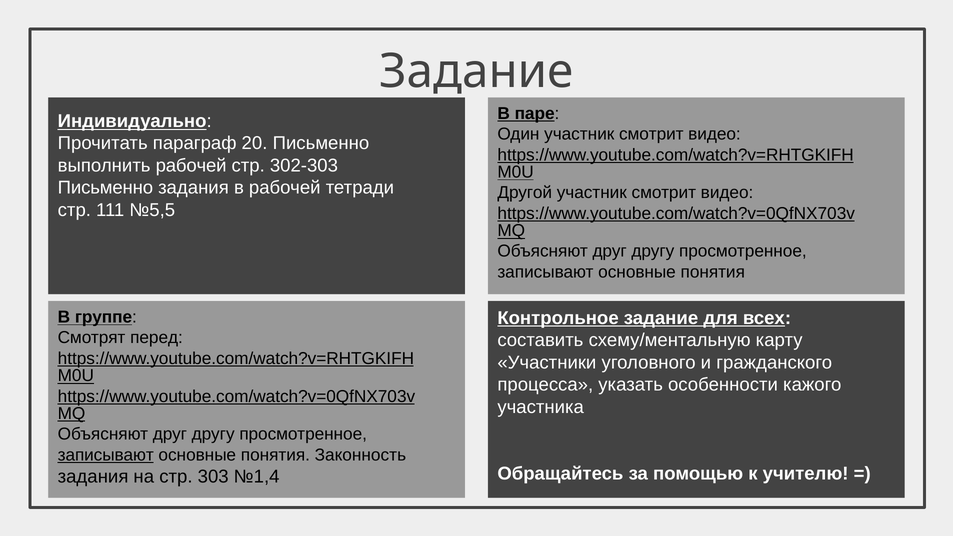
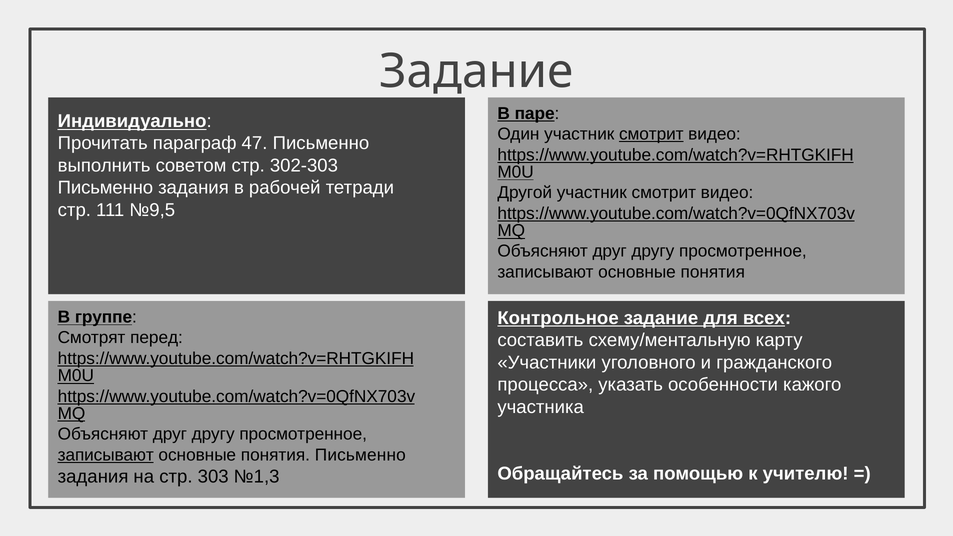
смотрит underline: none -> present (651, 134)
20: 20 -> 47 (255, 143)
выполнить рабочей: рабочей -> советом (191, 166)
№5,5: №5,5 -> №9,5 (152, 210)
понятия Законность: Законность -> Письменно (360, 455)
№1,4: №1,4 -> №1,3 (257, 476)
